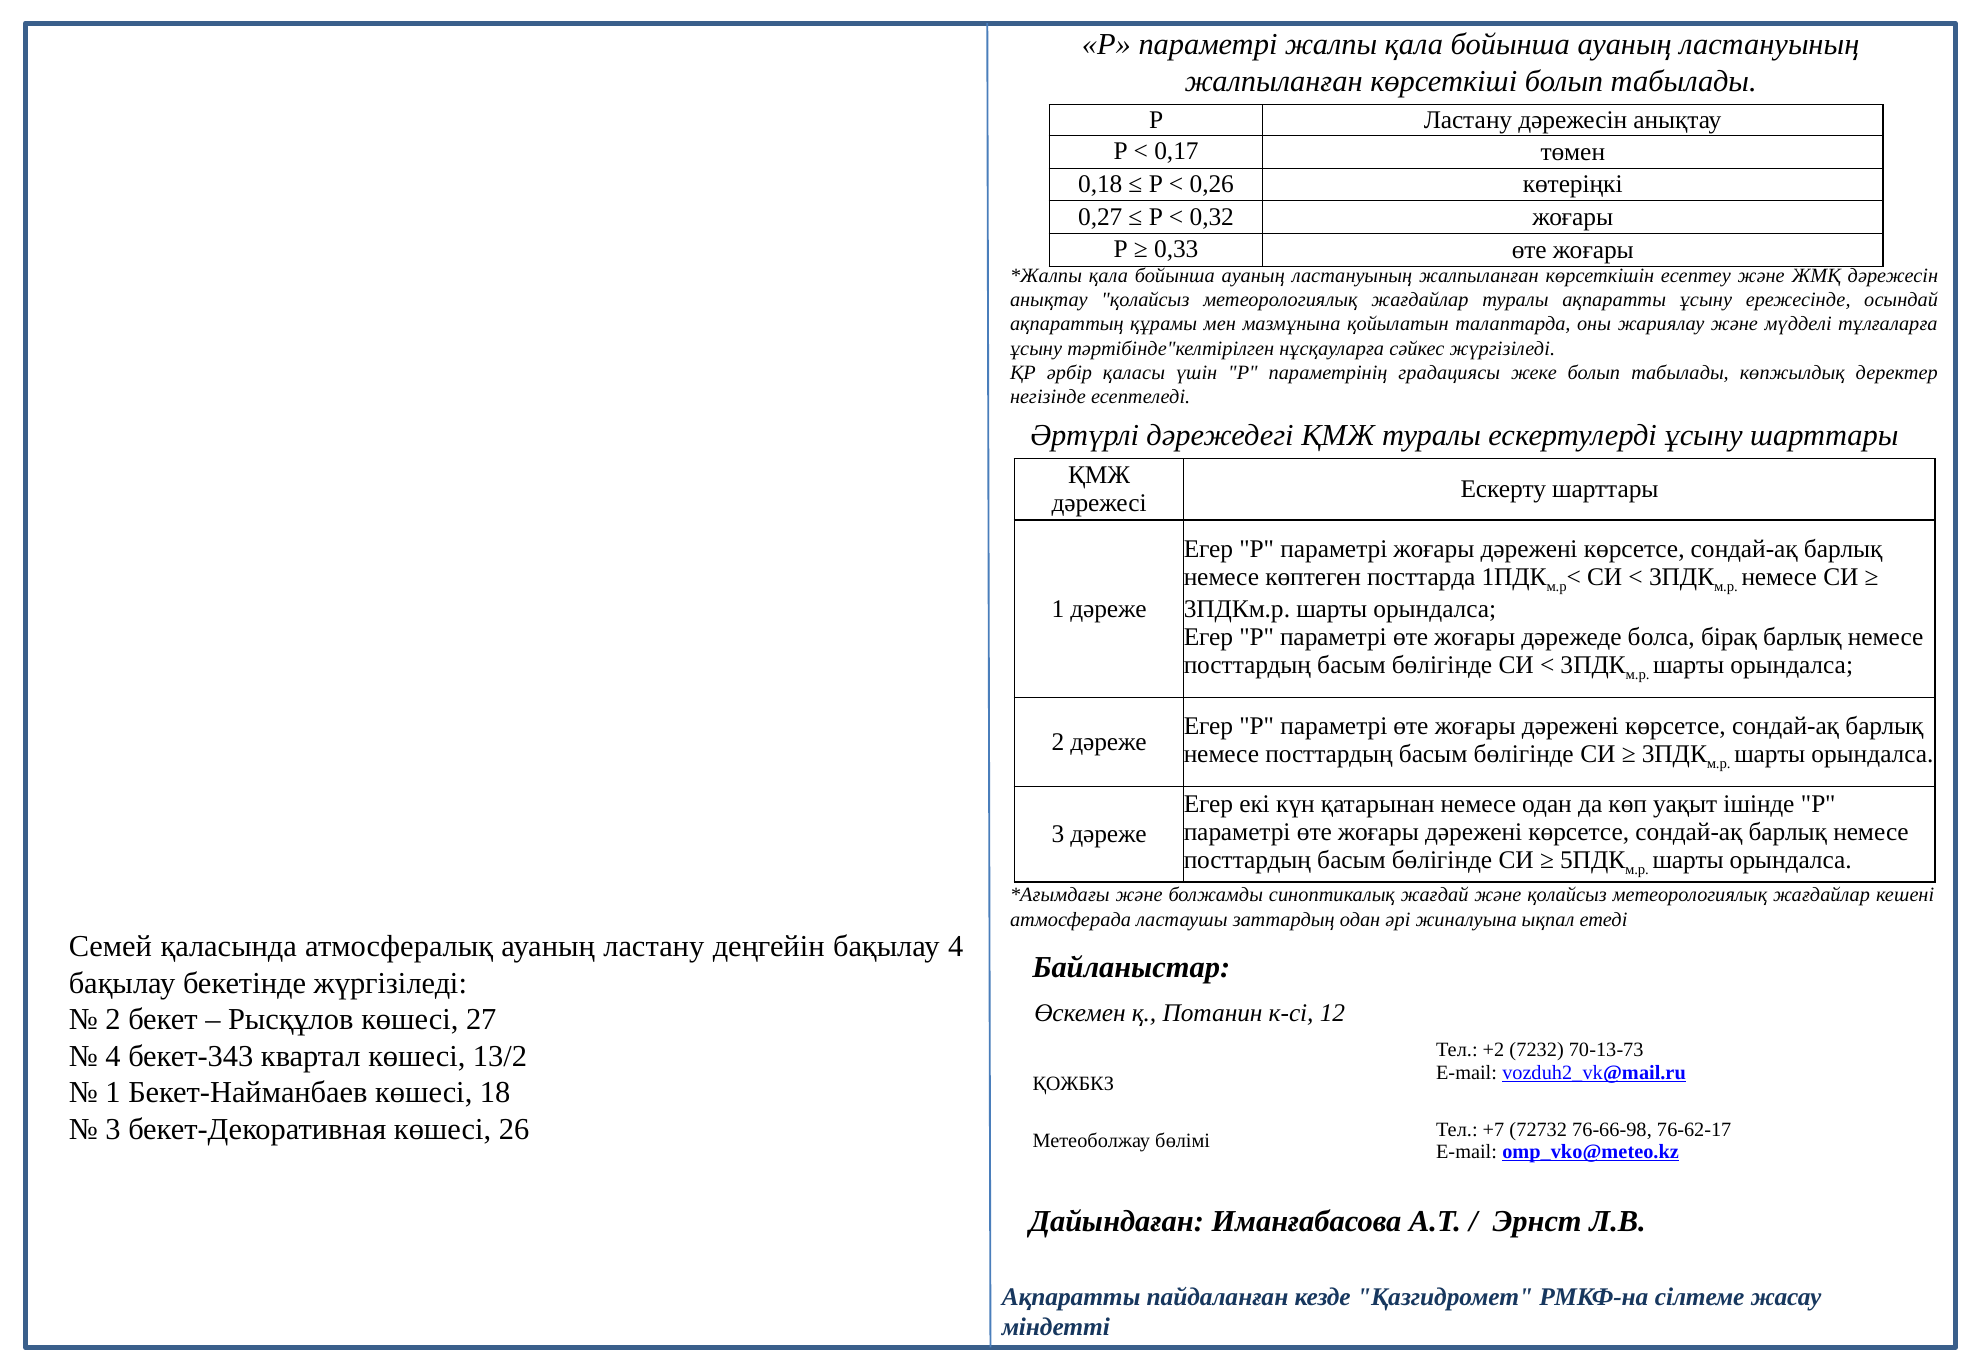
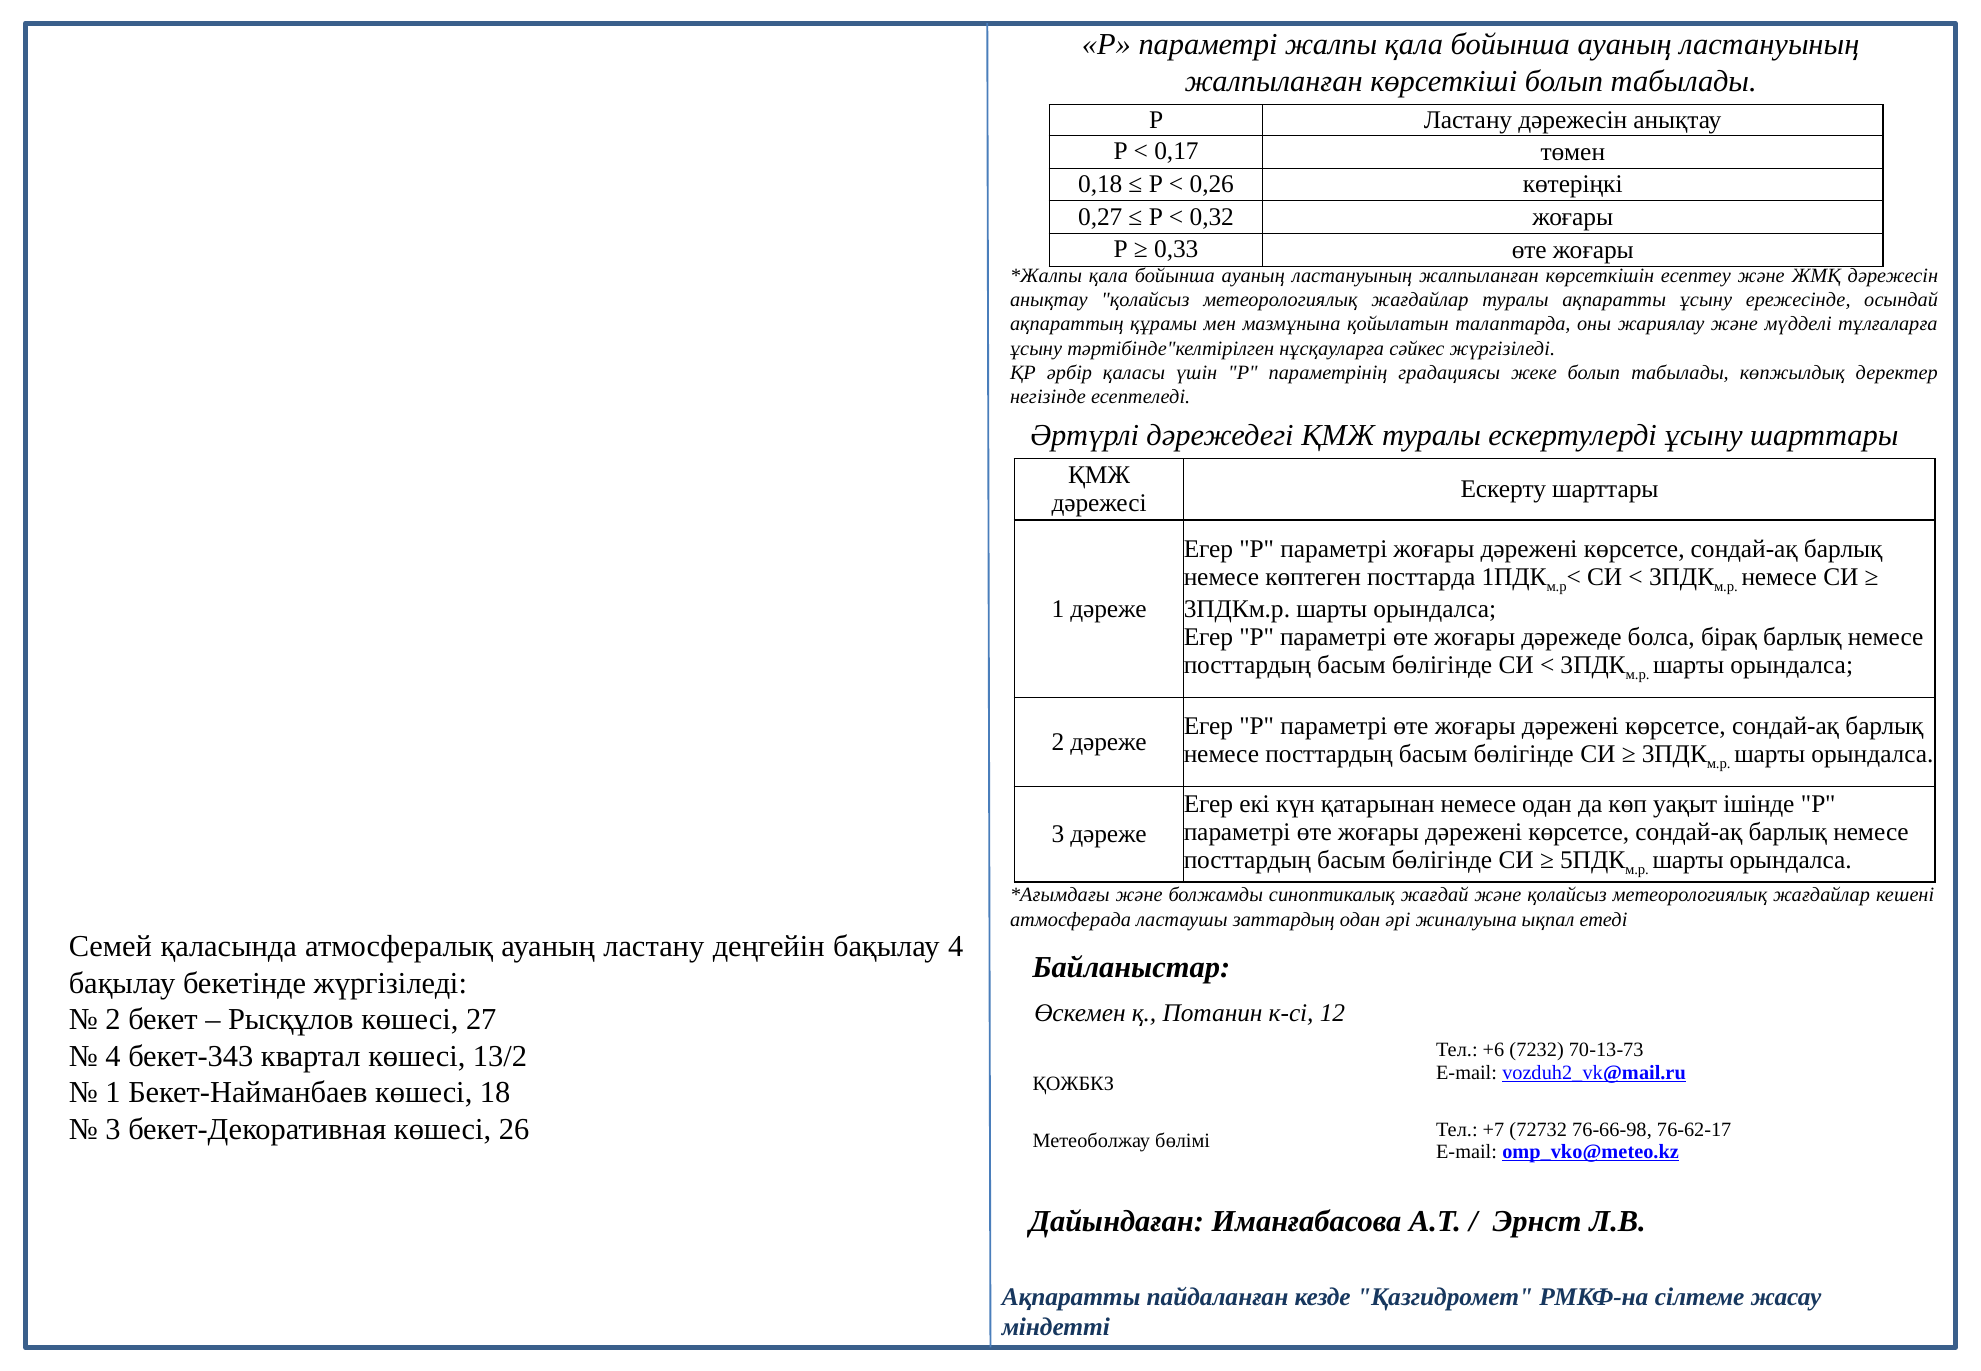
+2: +2 -> +6 (1493, 1051)
